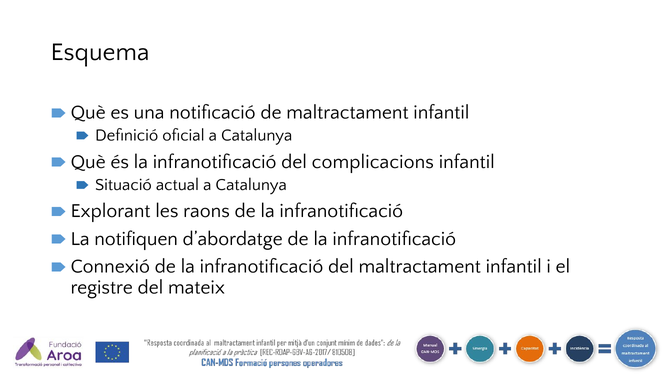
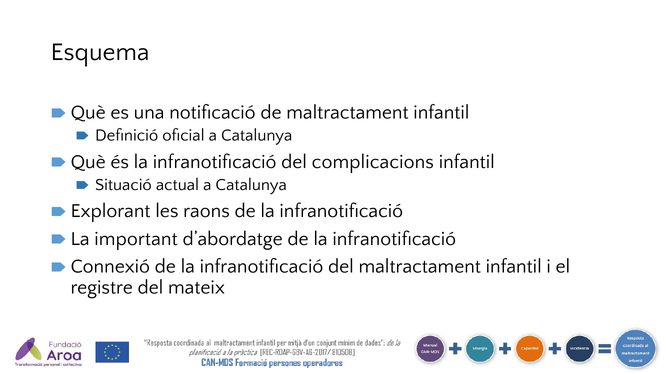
notifiquen: notifiquen -> important (136, 239)
